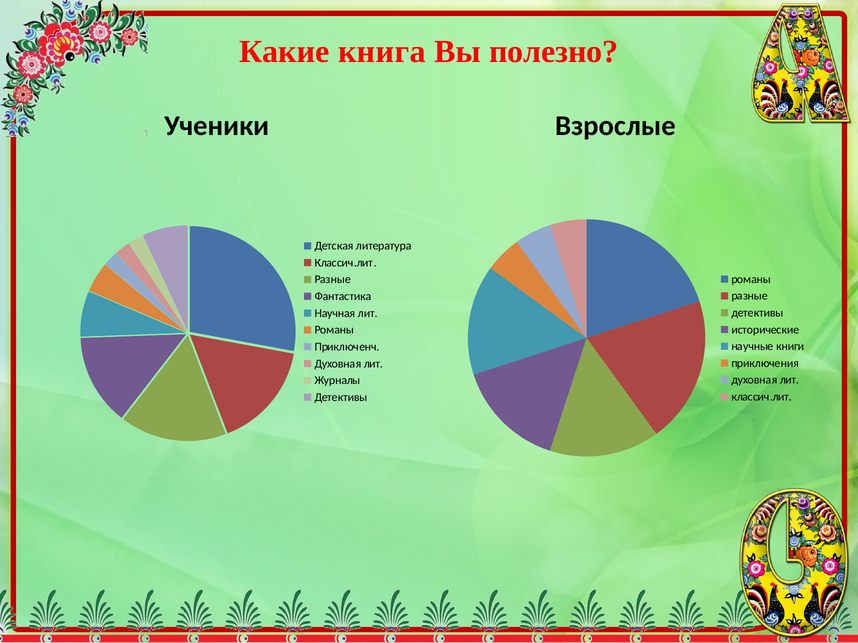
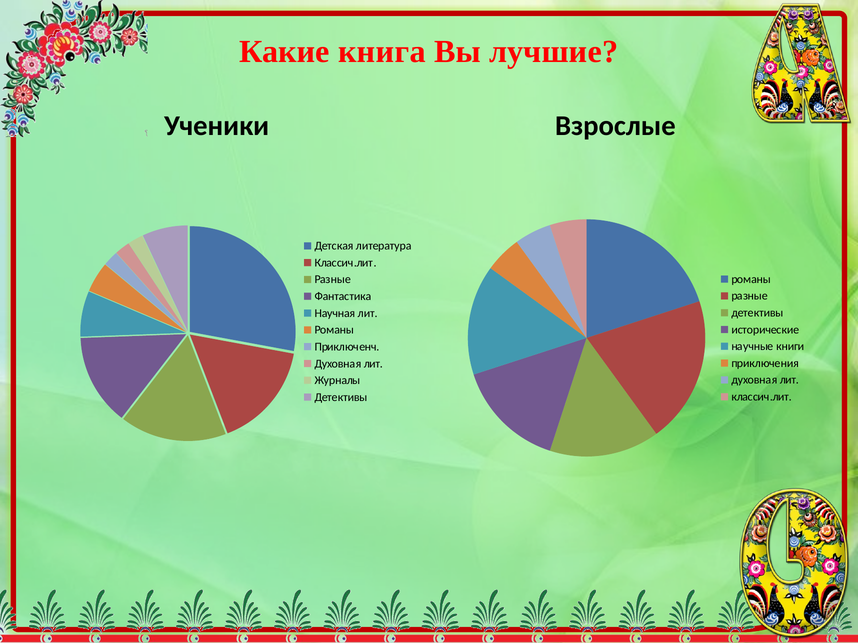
полезно: полезно -> лучшие (554, 52)
